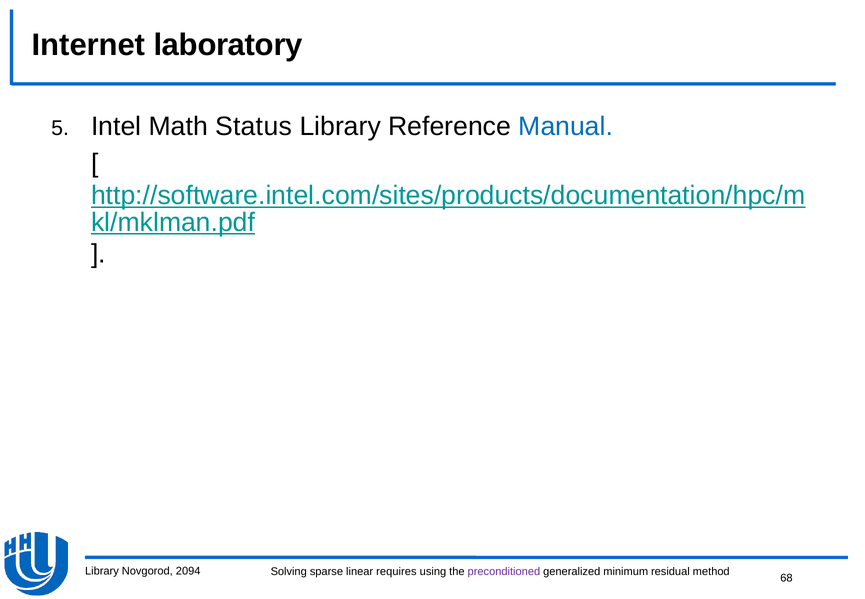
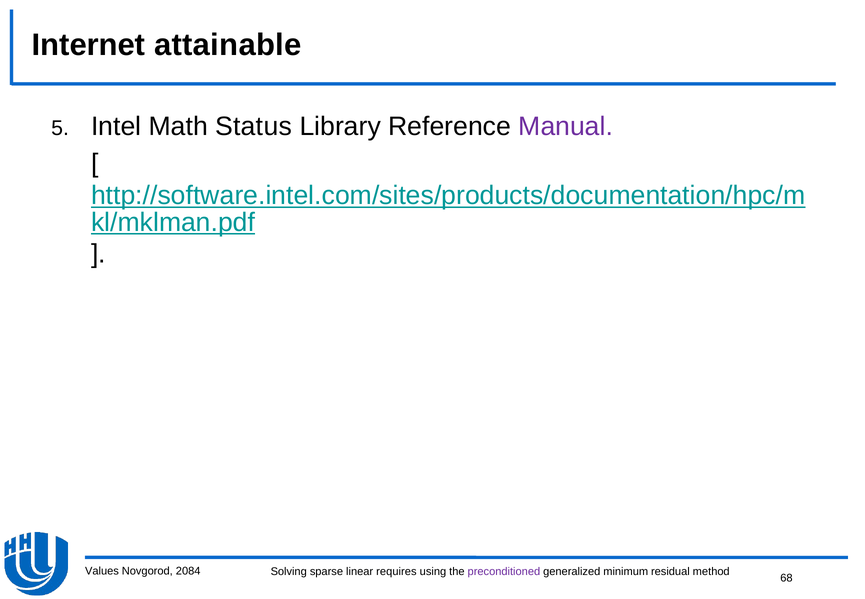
laboratory: laboratory -> attainable (228, 45)
Manual colour: blue -> purple (566, 126)
Library: Library -> Values (102, 571)
2094: 2094 -> 2084 (188, 571)
